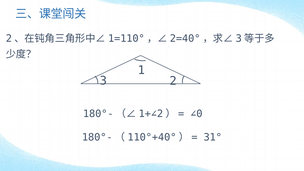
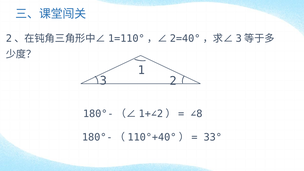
∠0: ∠0 -> ∠8 (196, 114)
31°: 31° -> 33° (213, 137)
